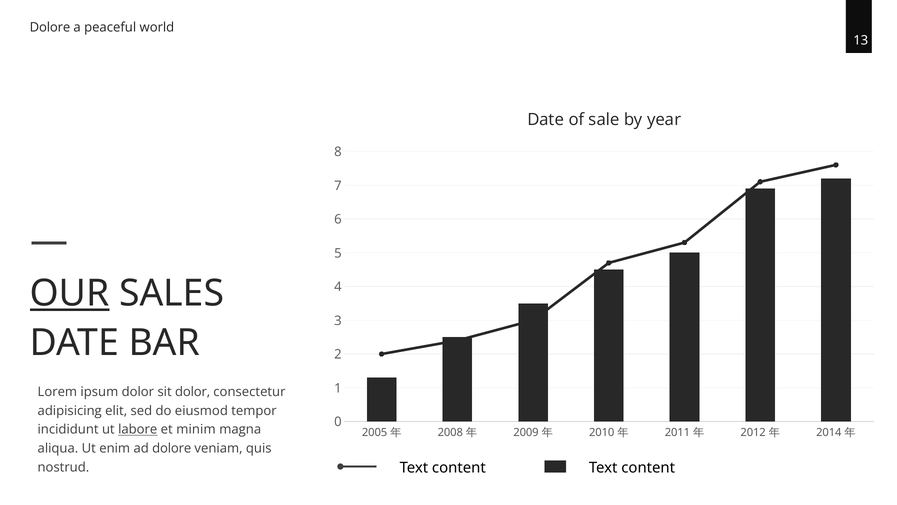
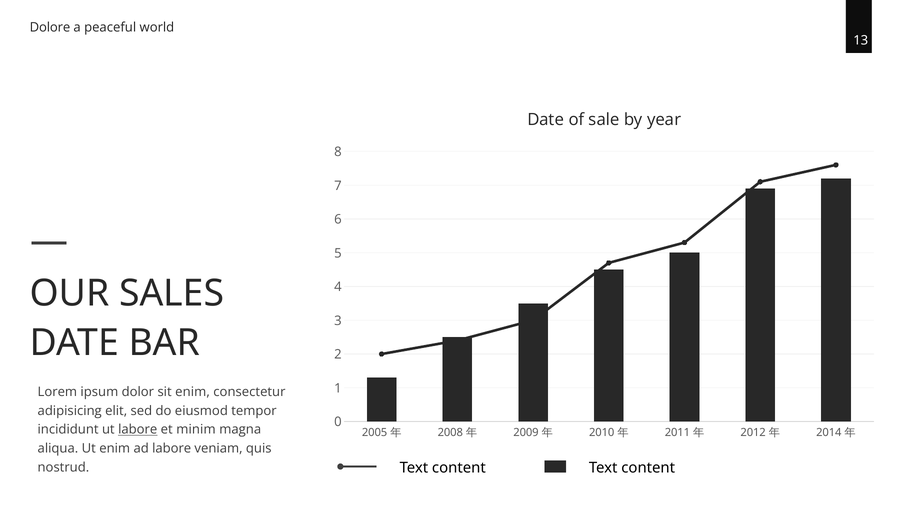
OUR underline: present -> none (70, 293)
sit dolor: dolor -> enim (192, 392)
ad dolore: dolore -> labore (172, 448)
